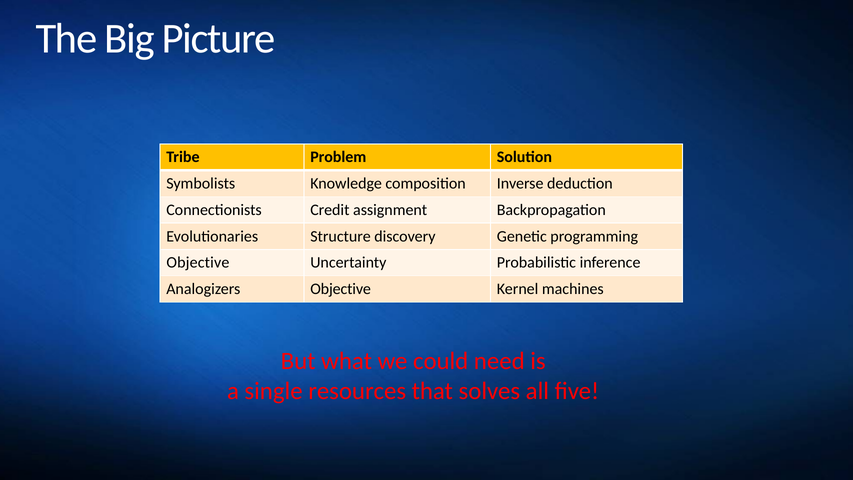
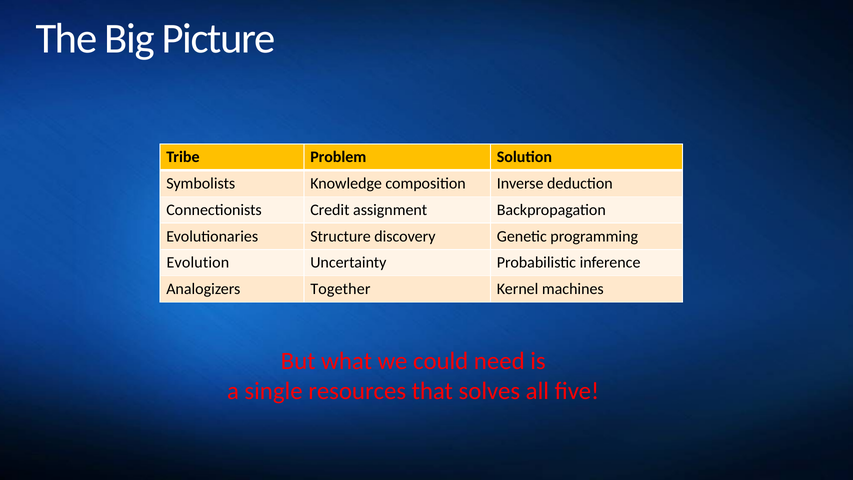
Objective: Objective -> Evolution (198, 262)
Analogizers Objective: Objective -> Together (340, 289)
